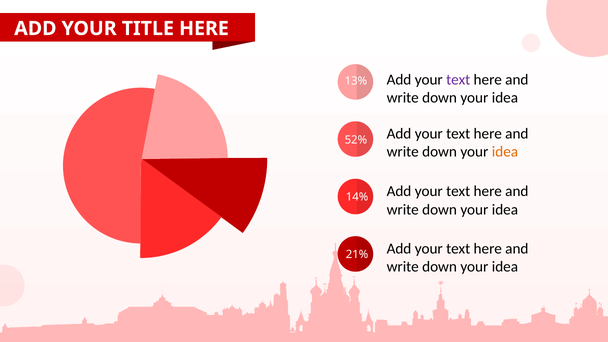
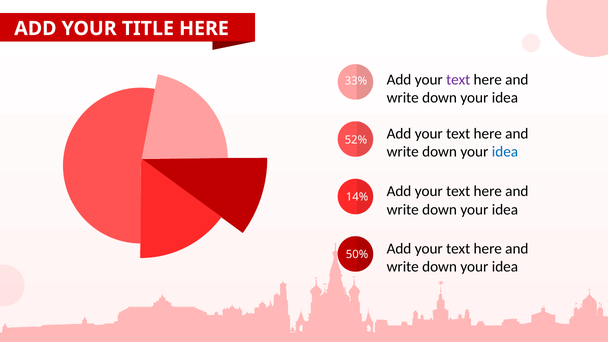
13%: 13% -> 33% (356, 81)
idea colour: orange -> blue (505, 152)
21%: 21% -> 50% (357, 254)
